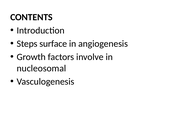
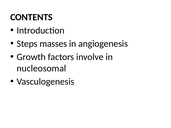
surface: surface -> masses (53, 44)
